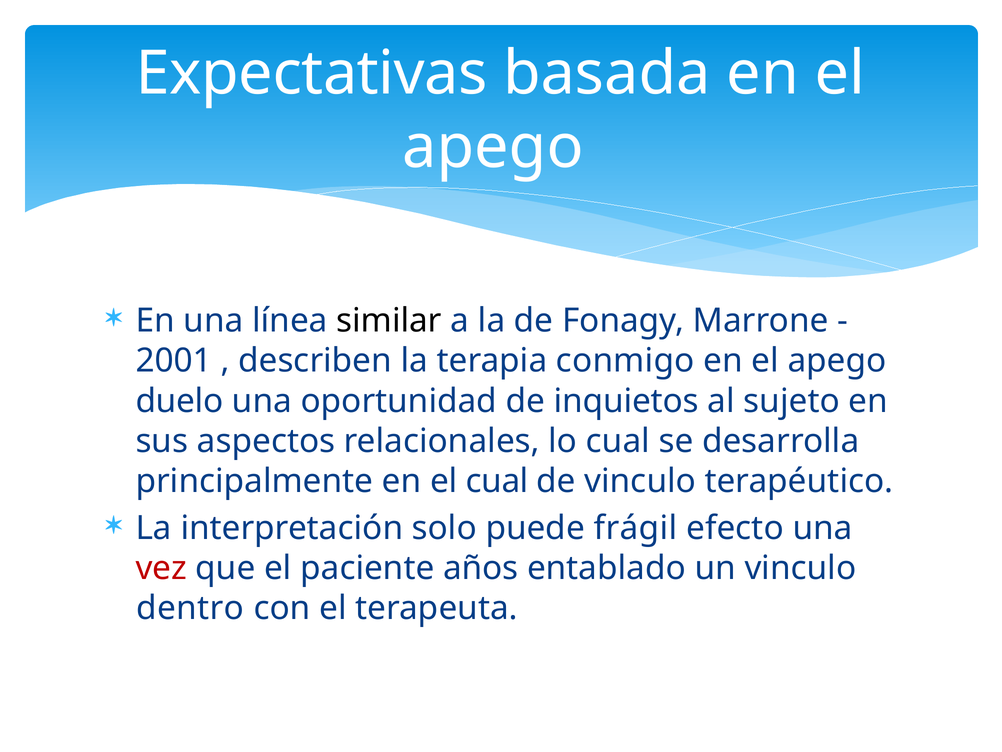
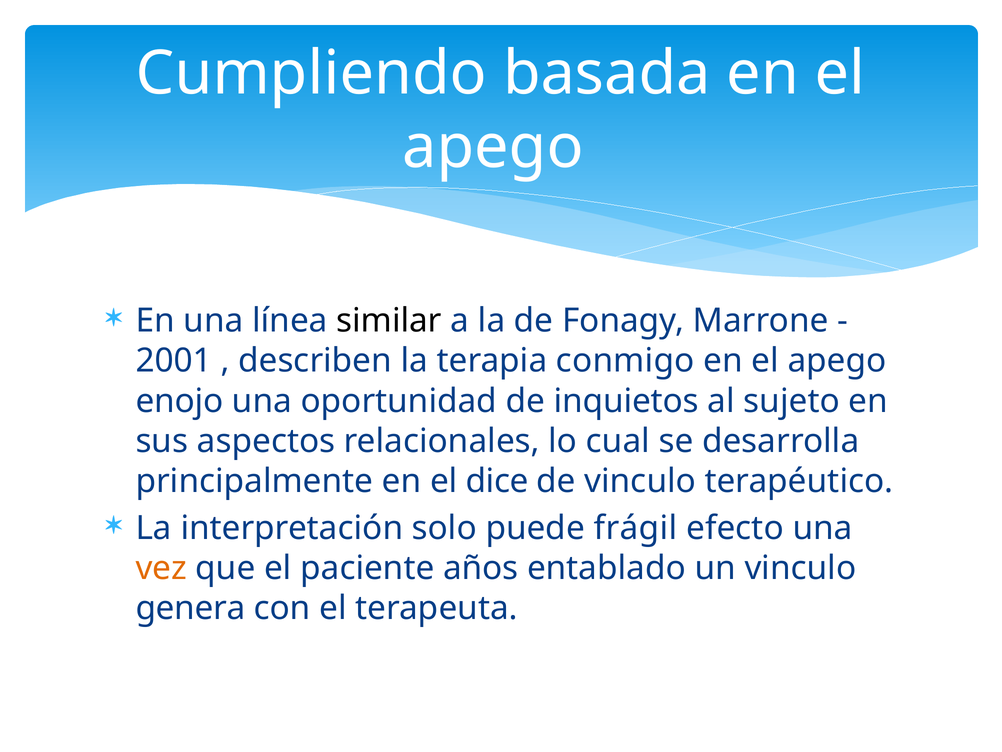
Expectativas: Expectativas -> Cumpliendo (311, 73)
duelo: duelo -> enojo (180, 401)
el cual: cual -> dice (497, 481)
vez colour: red -> orange (161, 568)
dentro: dentro -> genera (190, 608)
